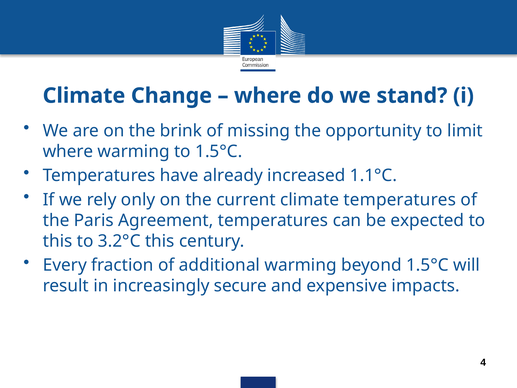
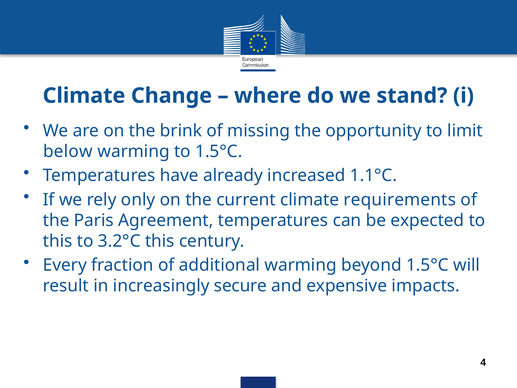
where: where -> below (68, 151)
climate temperatures: temperatures -> requirements (400, 200)
